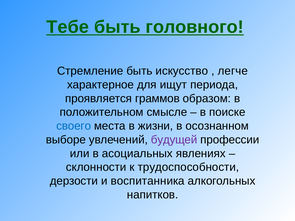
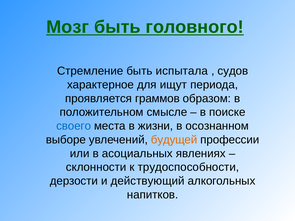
Тебе: Тебе -> Мозг (68, 27)
искусство: искусство -> испытала (182, 71)
легче: легче -> судов (233, 71)
будущей colour: purple -> orange (174, 140)
воспитанника: воспитанника -> действующий (148, 181)
